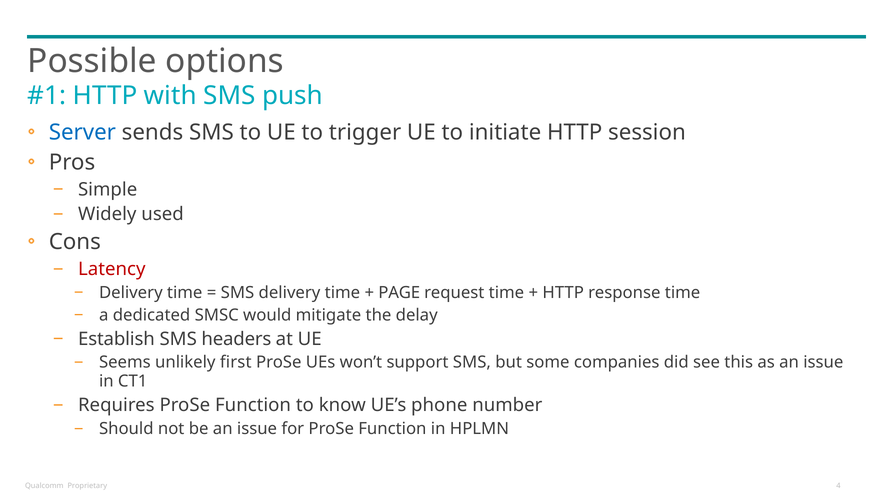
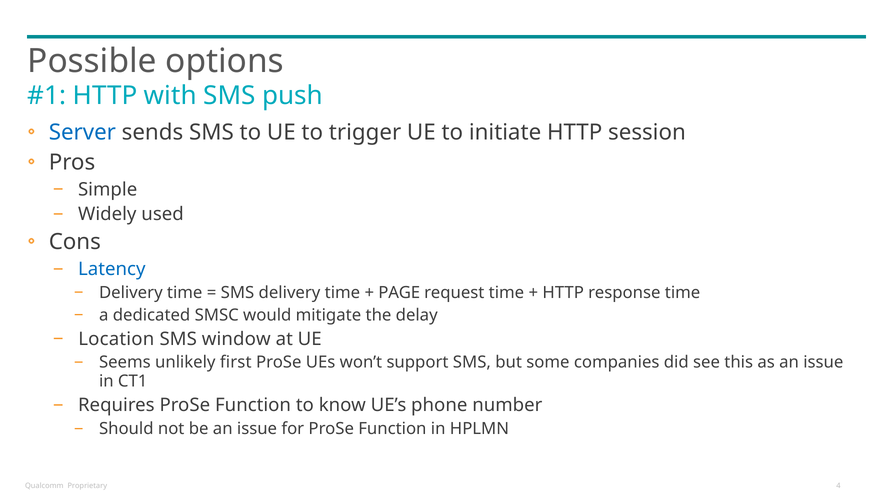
Latency colour: red -> blue (112, 269)
Establish: Establish -> Location (116, 339)
headers: headers -> window (236, 339)
